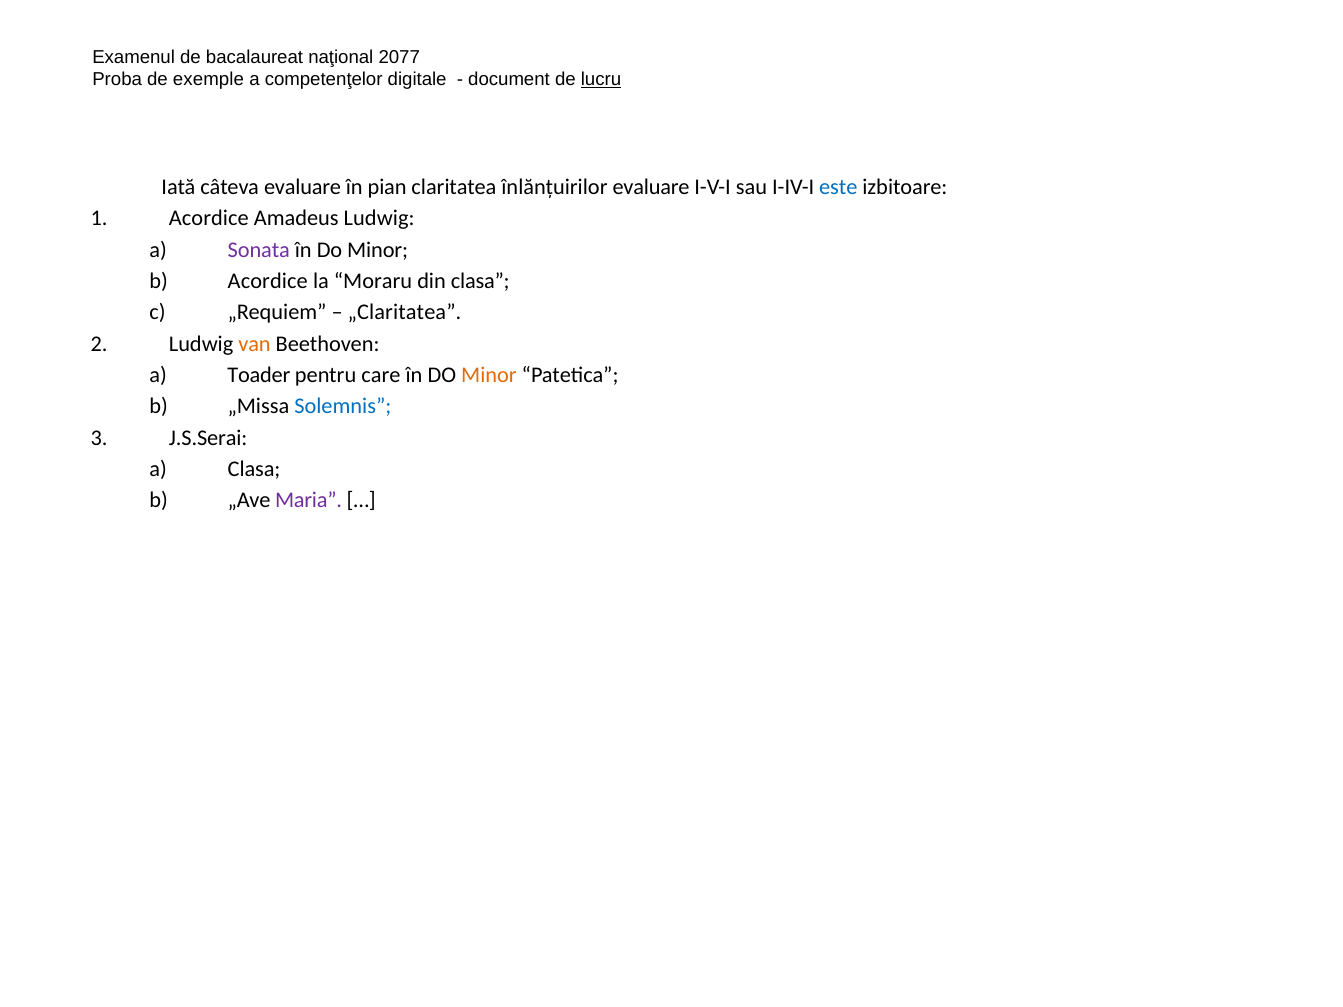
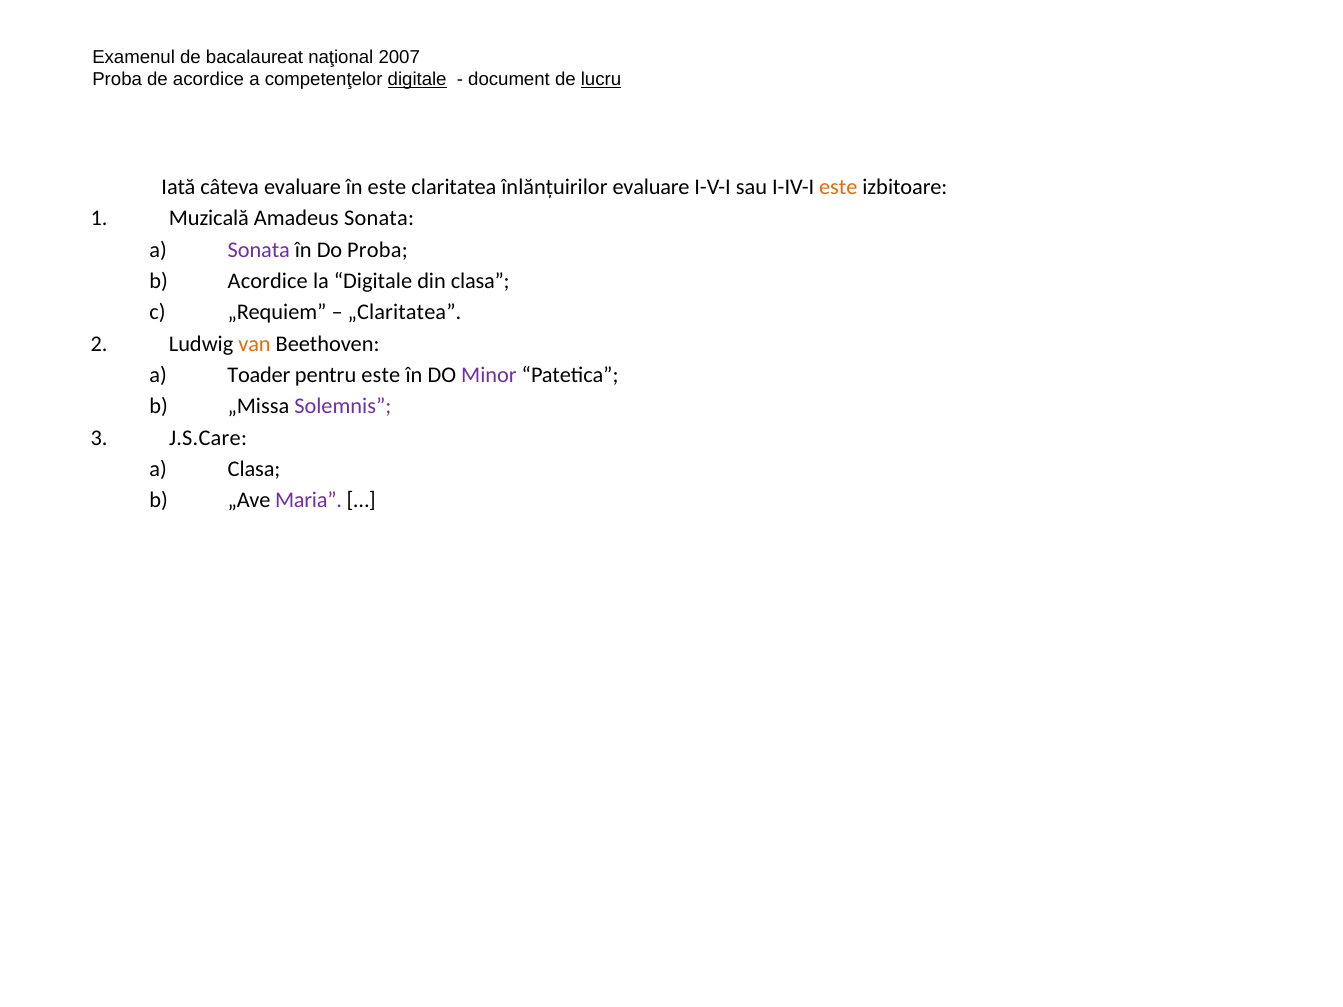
2077: 2077 -> 2007 (399, 57)
de exemple: exemple -> acordice (208, 80)
digitale underline: none -> present (417, 80)
în pian: pian -> este (387, 187)
este colour: blue -> orange (838, 187)
Acordice: Acordice -> Muzicală (209, 218)
Amadeus Ludwig: Ludwig -> Sonata (379, 218)
Minor: Minor -> Proba (377, 250)
la Moraru: Moraru -> Digitale (373, 281)
pentru care: care -> este (381, 375)
Minor colour: orange -> purple (489, 375)
Solemnis colour: blue -> purple (343, 406)
J.S.Serai: J.S.Serai -> J.S.Care (208, 438)
